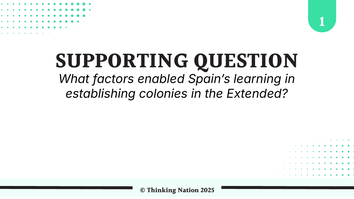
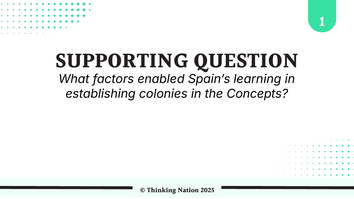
Extended: Extended -> Concepts (257, 94)
